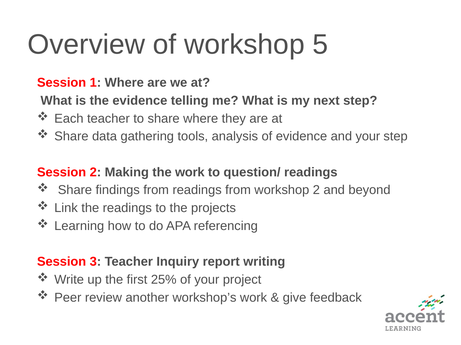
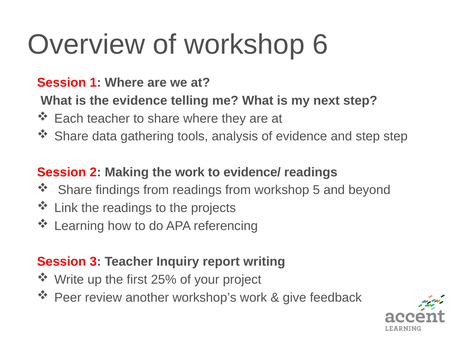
5: 5 -> 6 (320, 45)
and your: your -> step (368, 137)
question/: question/ -> evidence/ (252, 173)
workshop 2: 2 -> 5 (316, 191)
